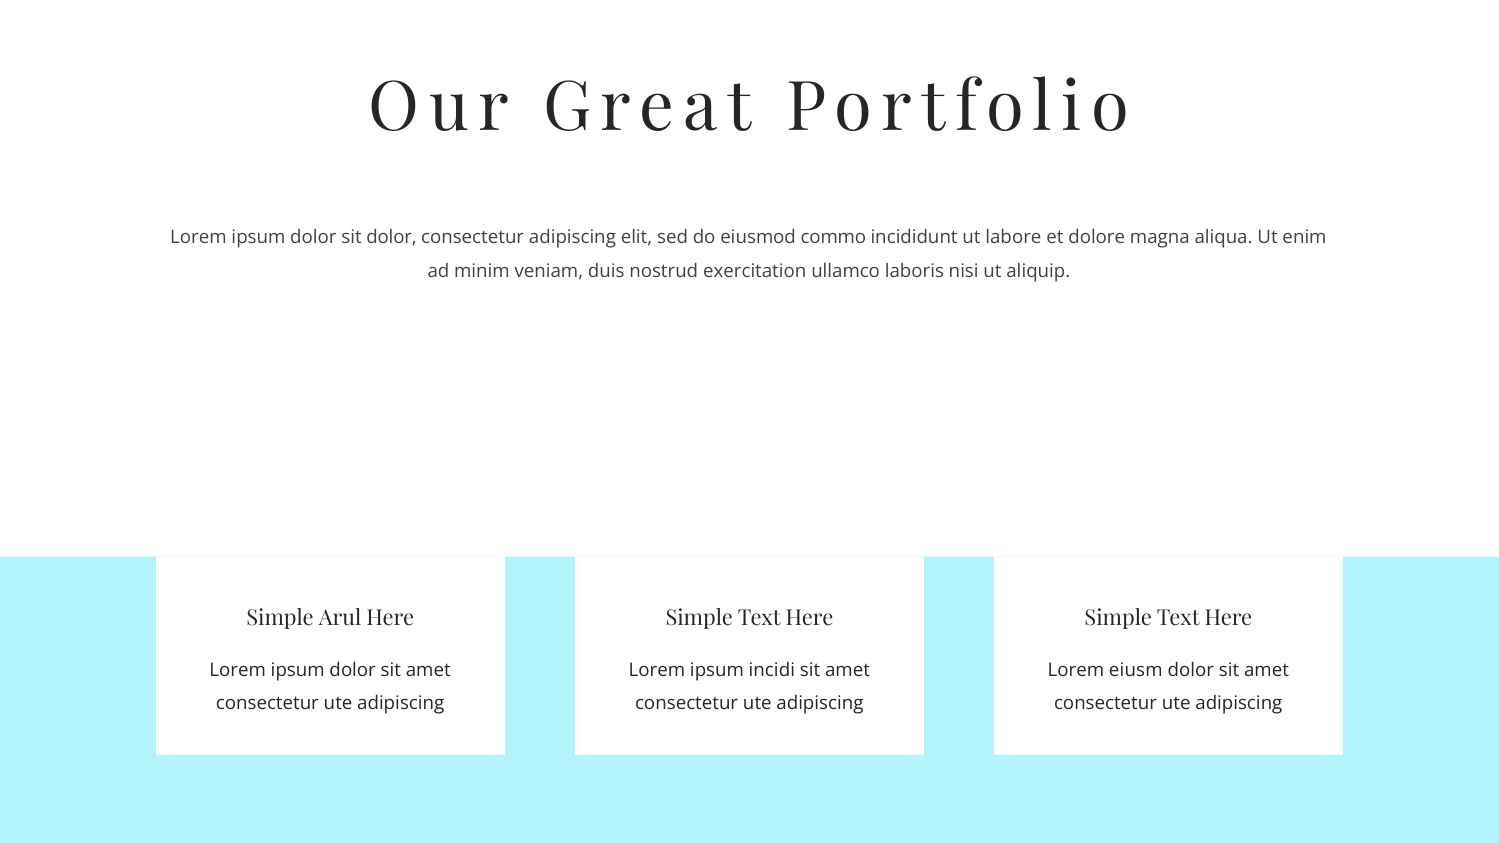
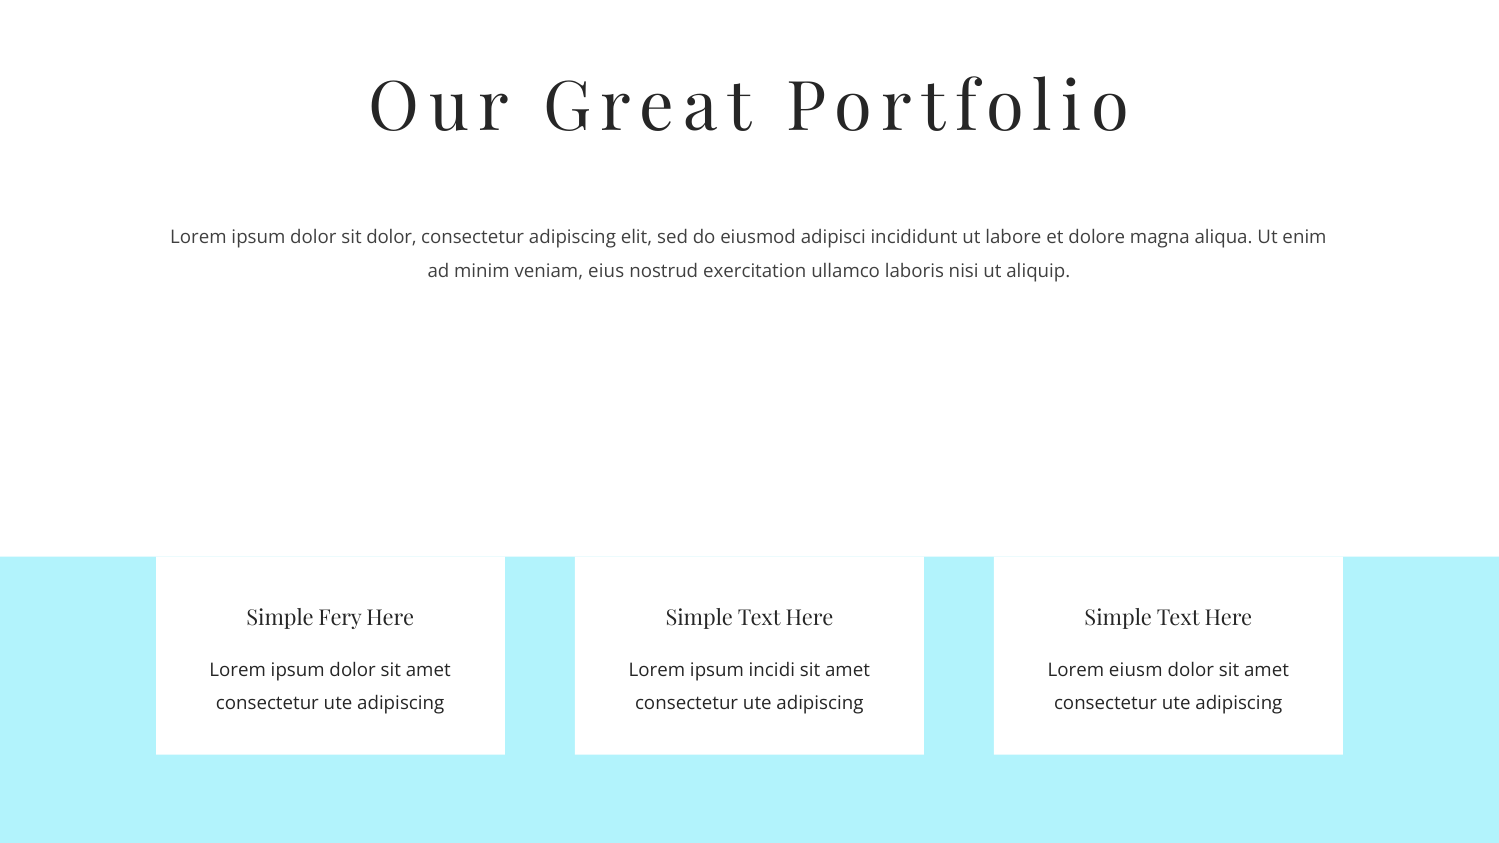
commo: commo -> adipisci (833, 237)
duis: duis -> eius (606, 271)
Arul: Arul -> Fery (340, 618)
